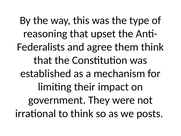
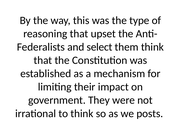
agree: agree -> select (100, 47)
